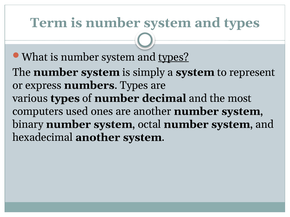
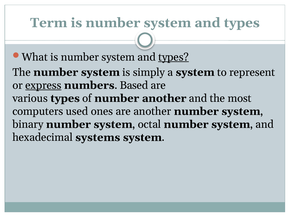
express underline: none -> present (43, 85)
Types: Types -> Based (134, 85)
number decimal: decimal -> another (164, 99)
hexadecimal another: another -> systems (98, 138)
